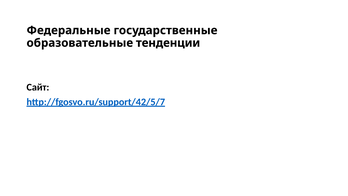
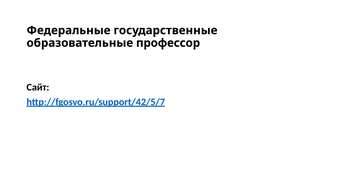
тенденции: тенденции -> профессор (168, 43)
